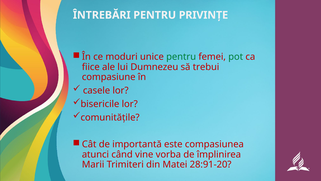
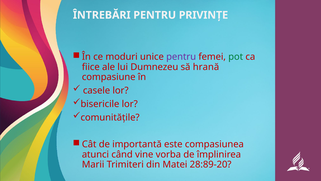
pentru colour: green -> purple (181, 57)
trebui: trebui -> hrană (206, 67)
28:91-20: 28:91-20 -> 28:89-20 (211, 164)
